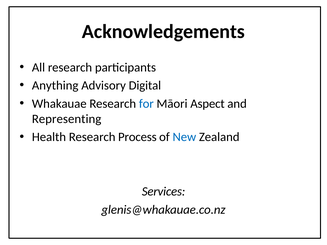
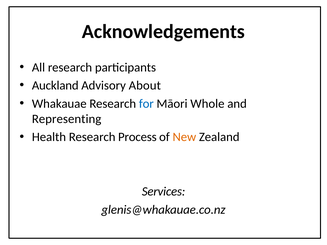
Anything: Anything -> Auckland (55, 86)
Digital: Digital -> About (145, 86)
Aspect: Aspect -> Whole (207, 104)
New colour: blue -> orange (184, 137)
